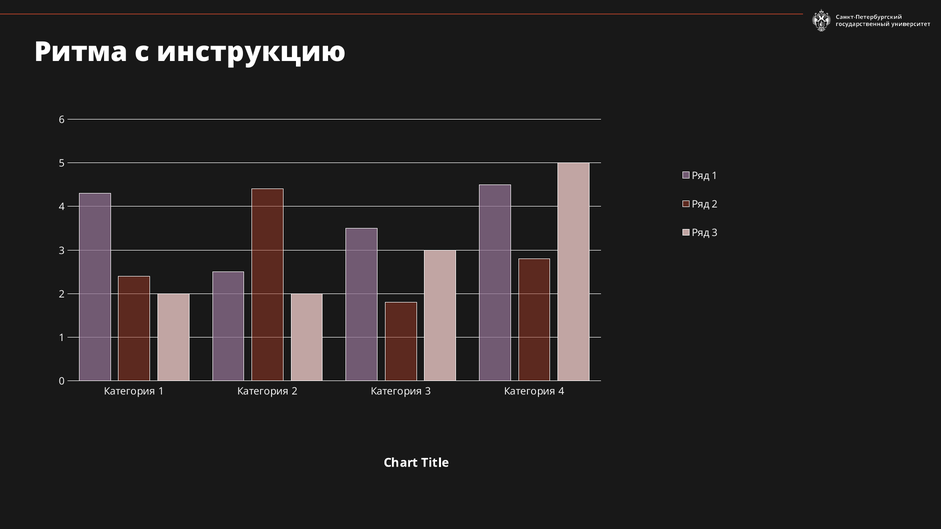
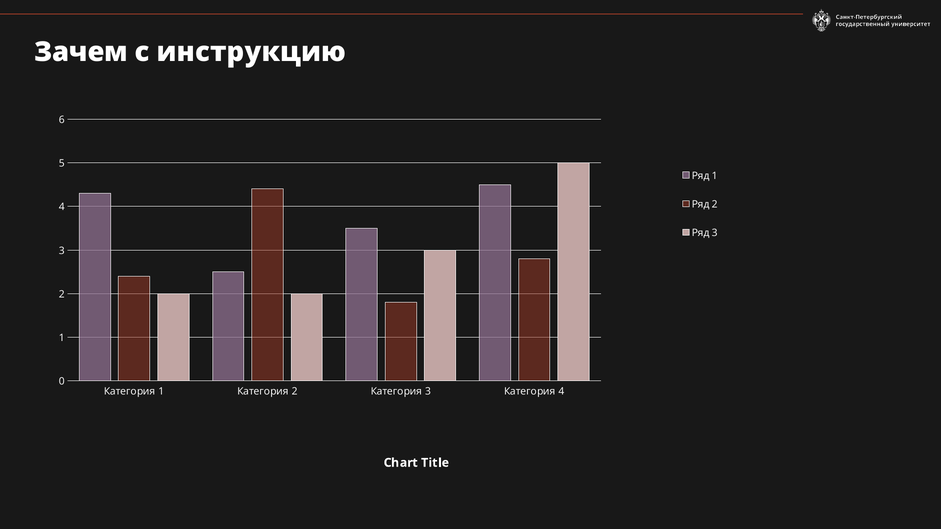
Ритма: Ритма -> Зачем (81, 52)
